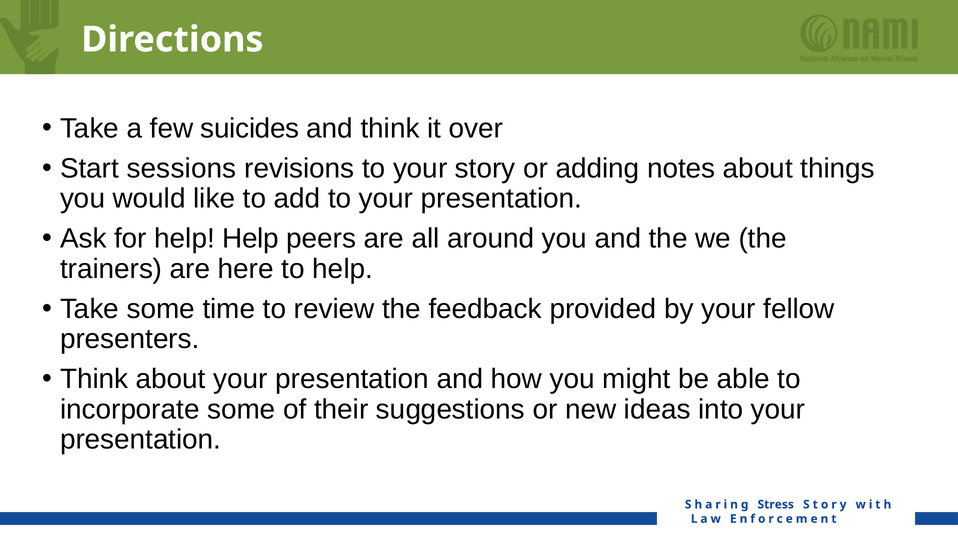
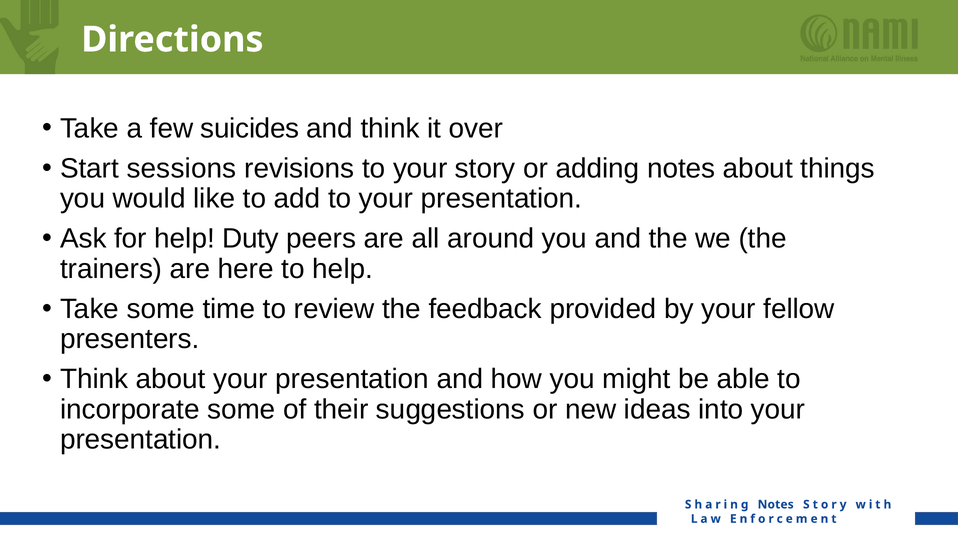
help Help: Help -> Duty (250, 239)
Sharing Stress: Stress -> Notes (776, 504)
